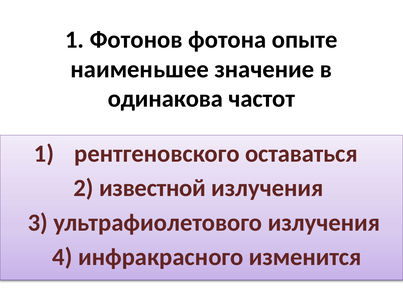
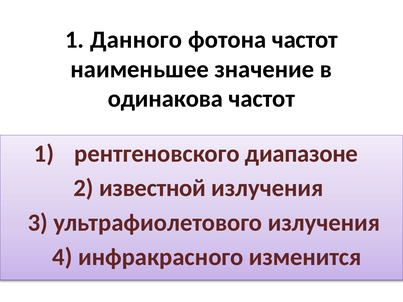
Фотонов: Фотонов -> Данного (136, 40)
фотона опыте: опыте -> частот (305, 40)
оставаться: оставаться -> диапазоне (301, 154)
